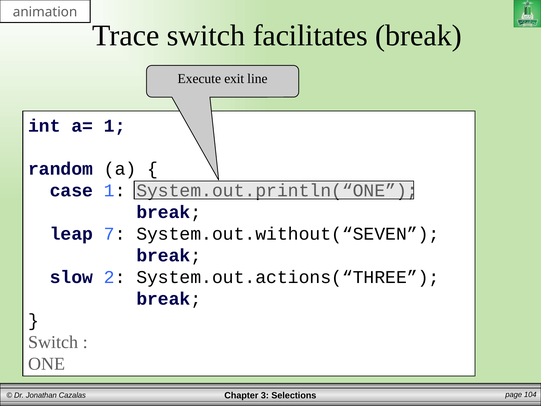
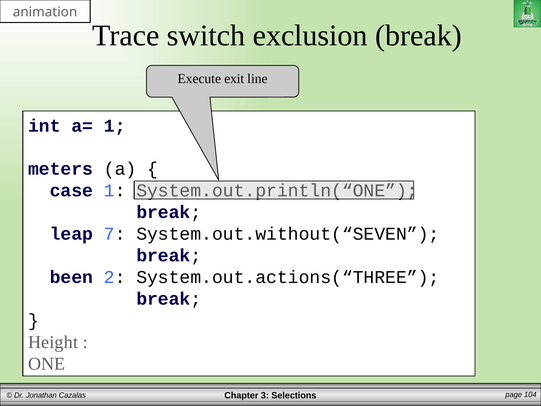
facilitates: facilitates -> exclusion (310, 36)
random: random -> meters (61, 169)
slow: slow -> been (71, 277)
Switch: Switch -> Height (53, 342)
